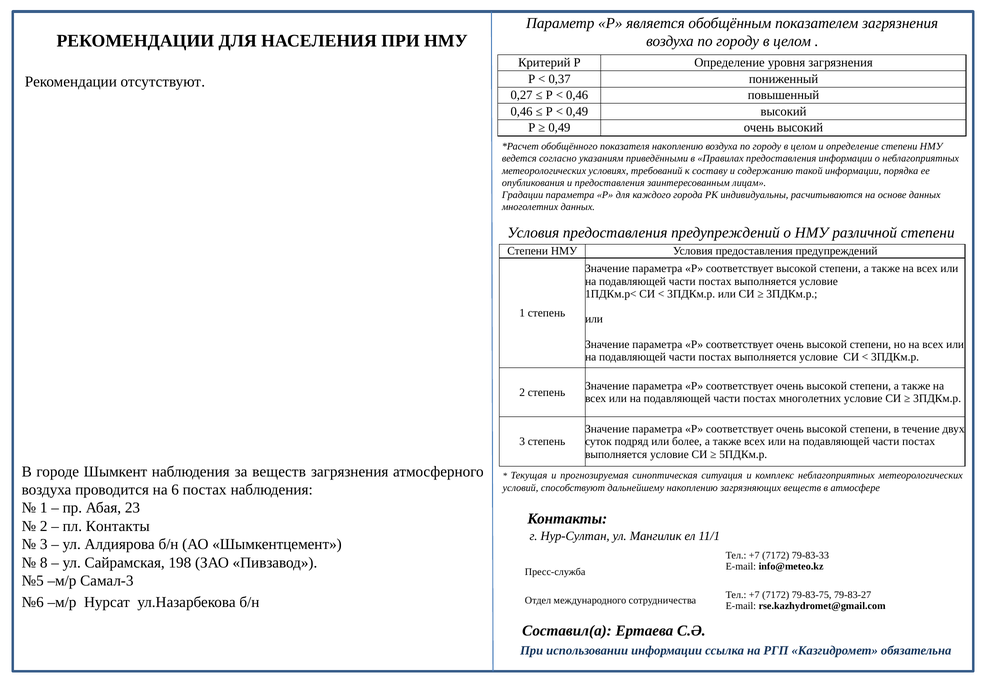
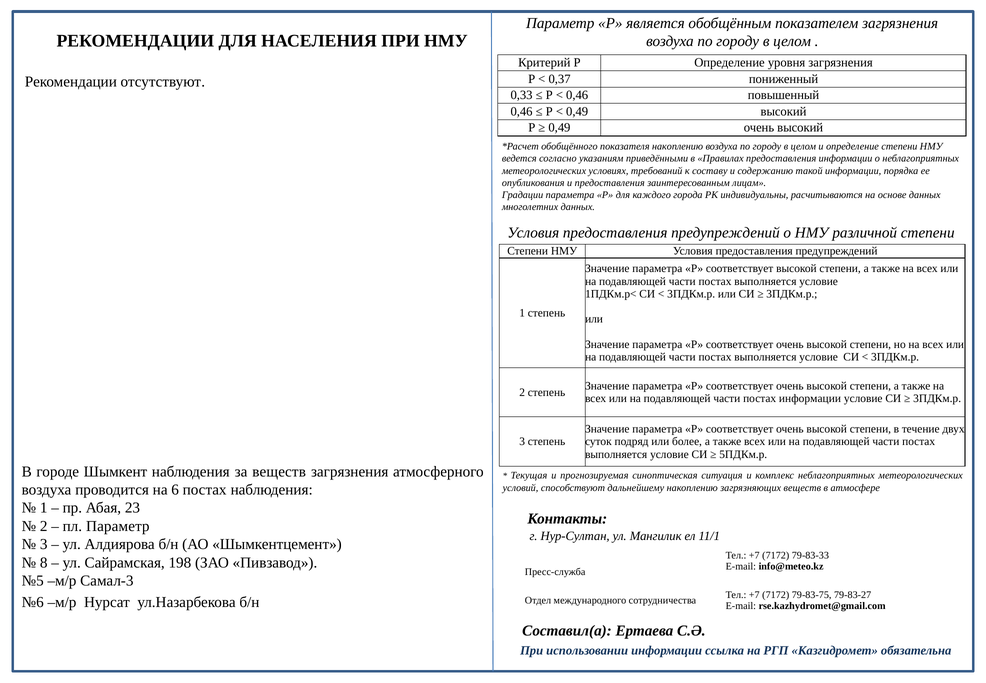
0,27: 0,27 -> 0,33 (522, 95)
постах многолетних: многолетних -> информации (810, 398)
пл Контакты: Контакты -> Параметр (118, 526)
